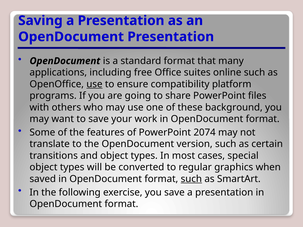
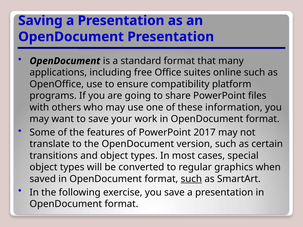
use underline: present -> none (94, 84)
background: background -> information (234, 107)
2074: 2074 -> 2017 (205, 133)
